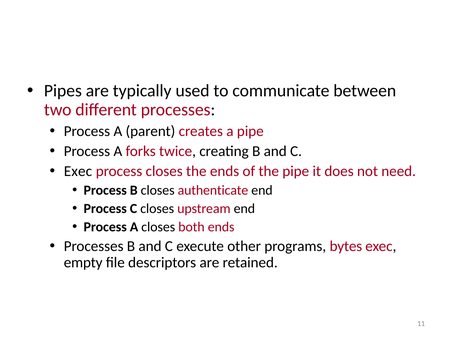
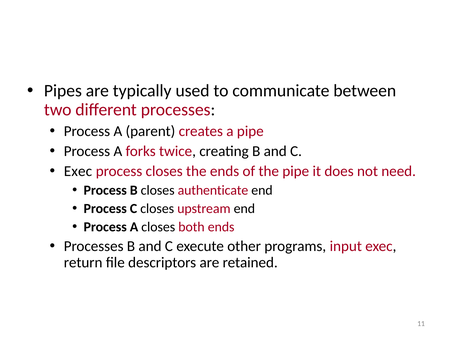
bytes: bytes -> input (346, 246)
empty: empty -> return (83, 263)
